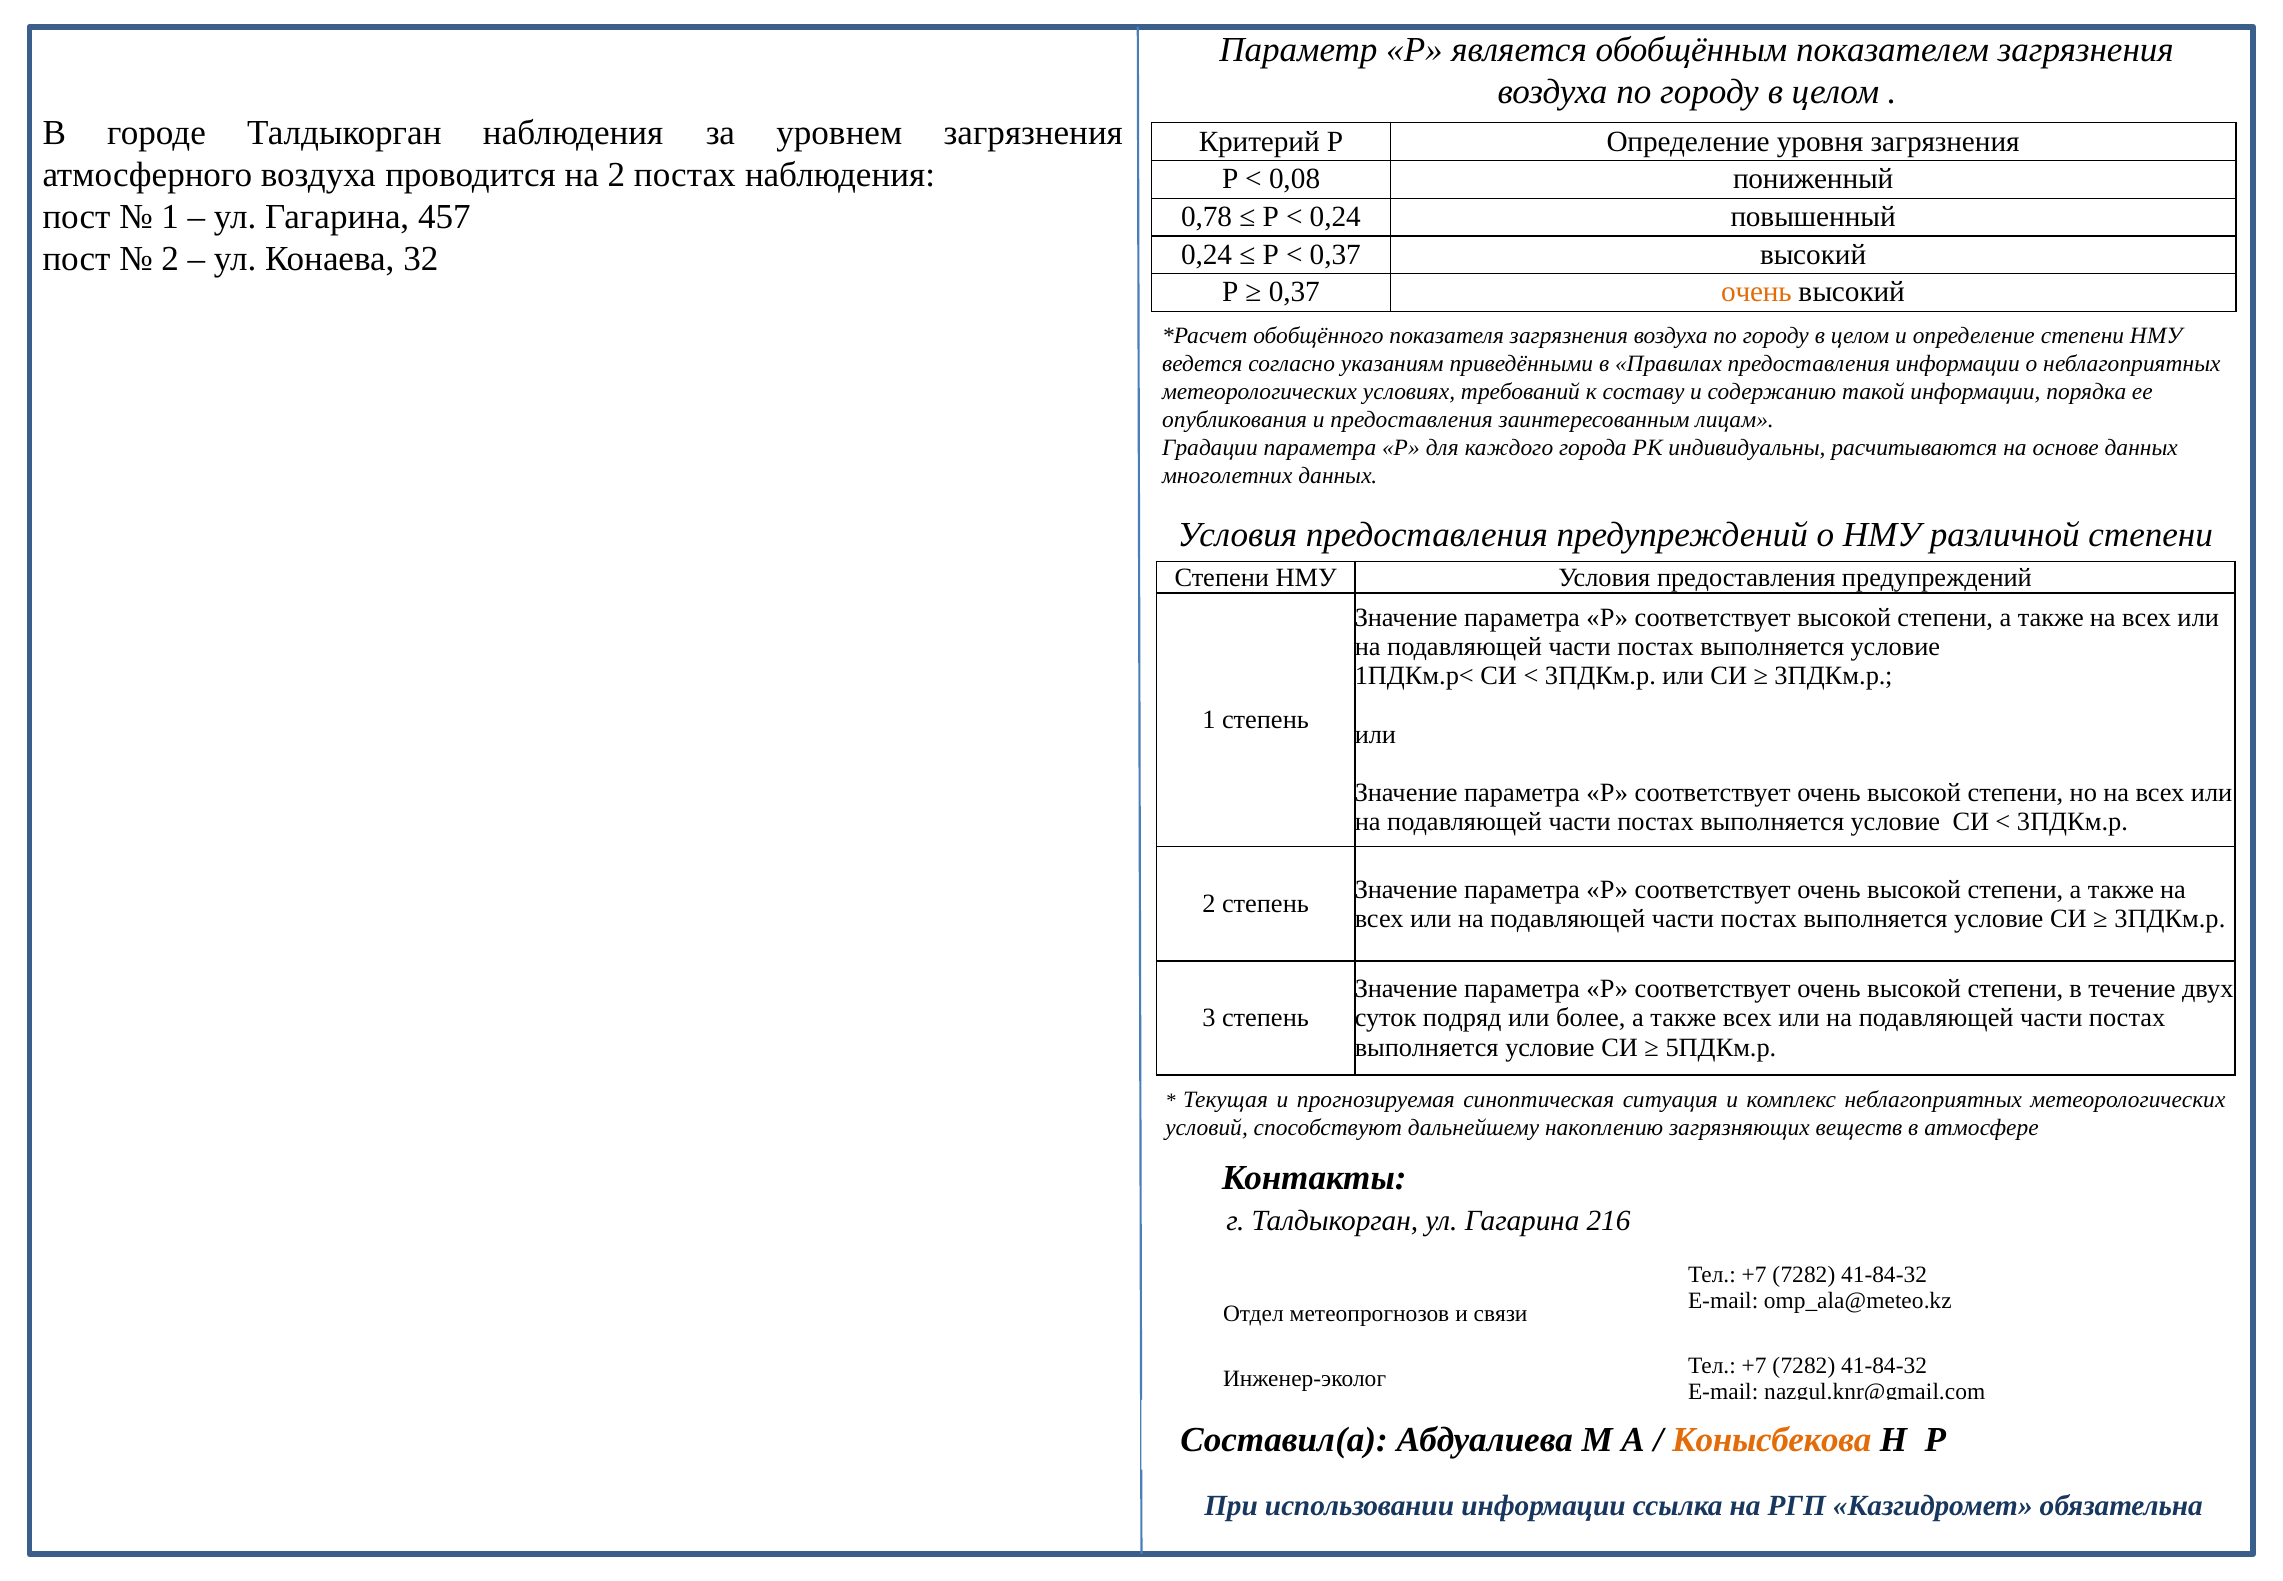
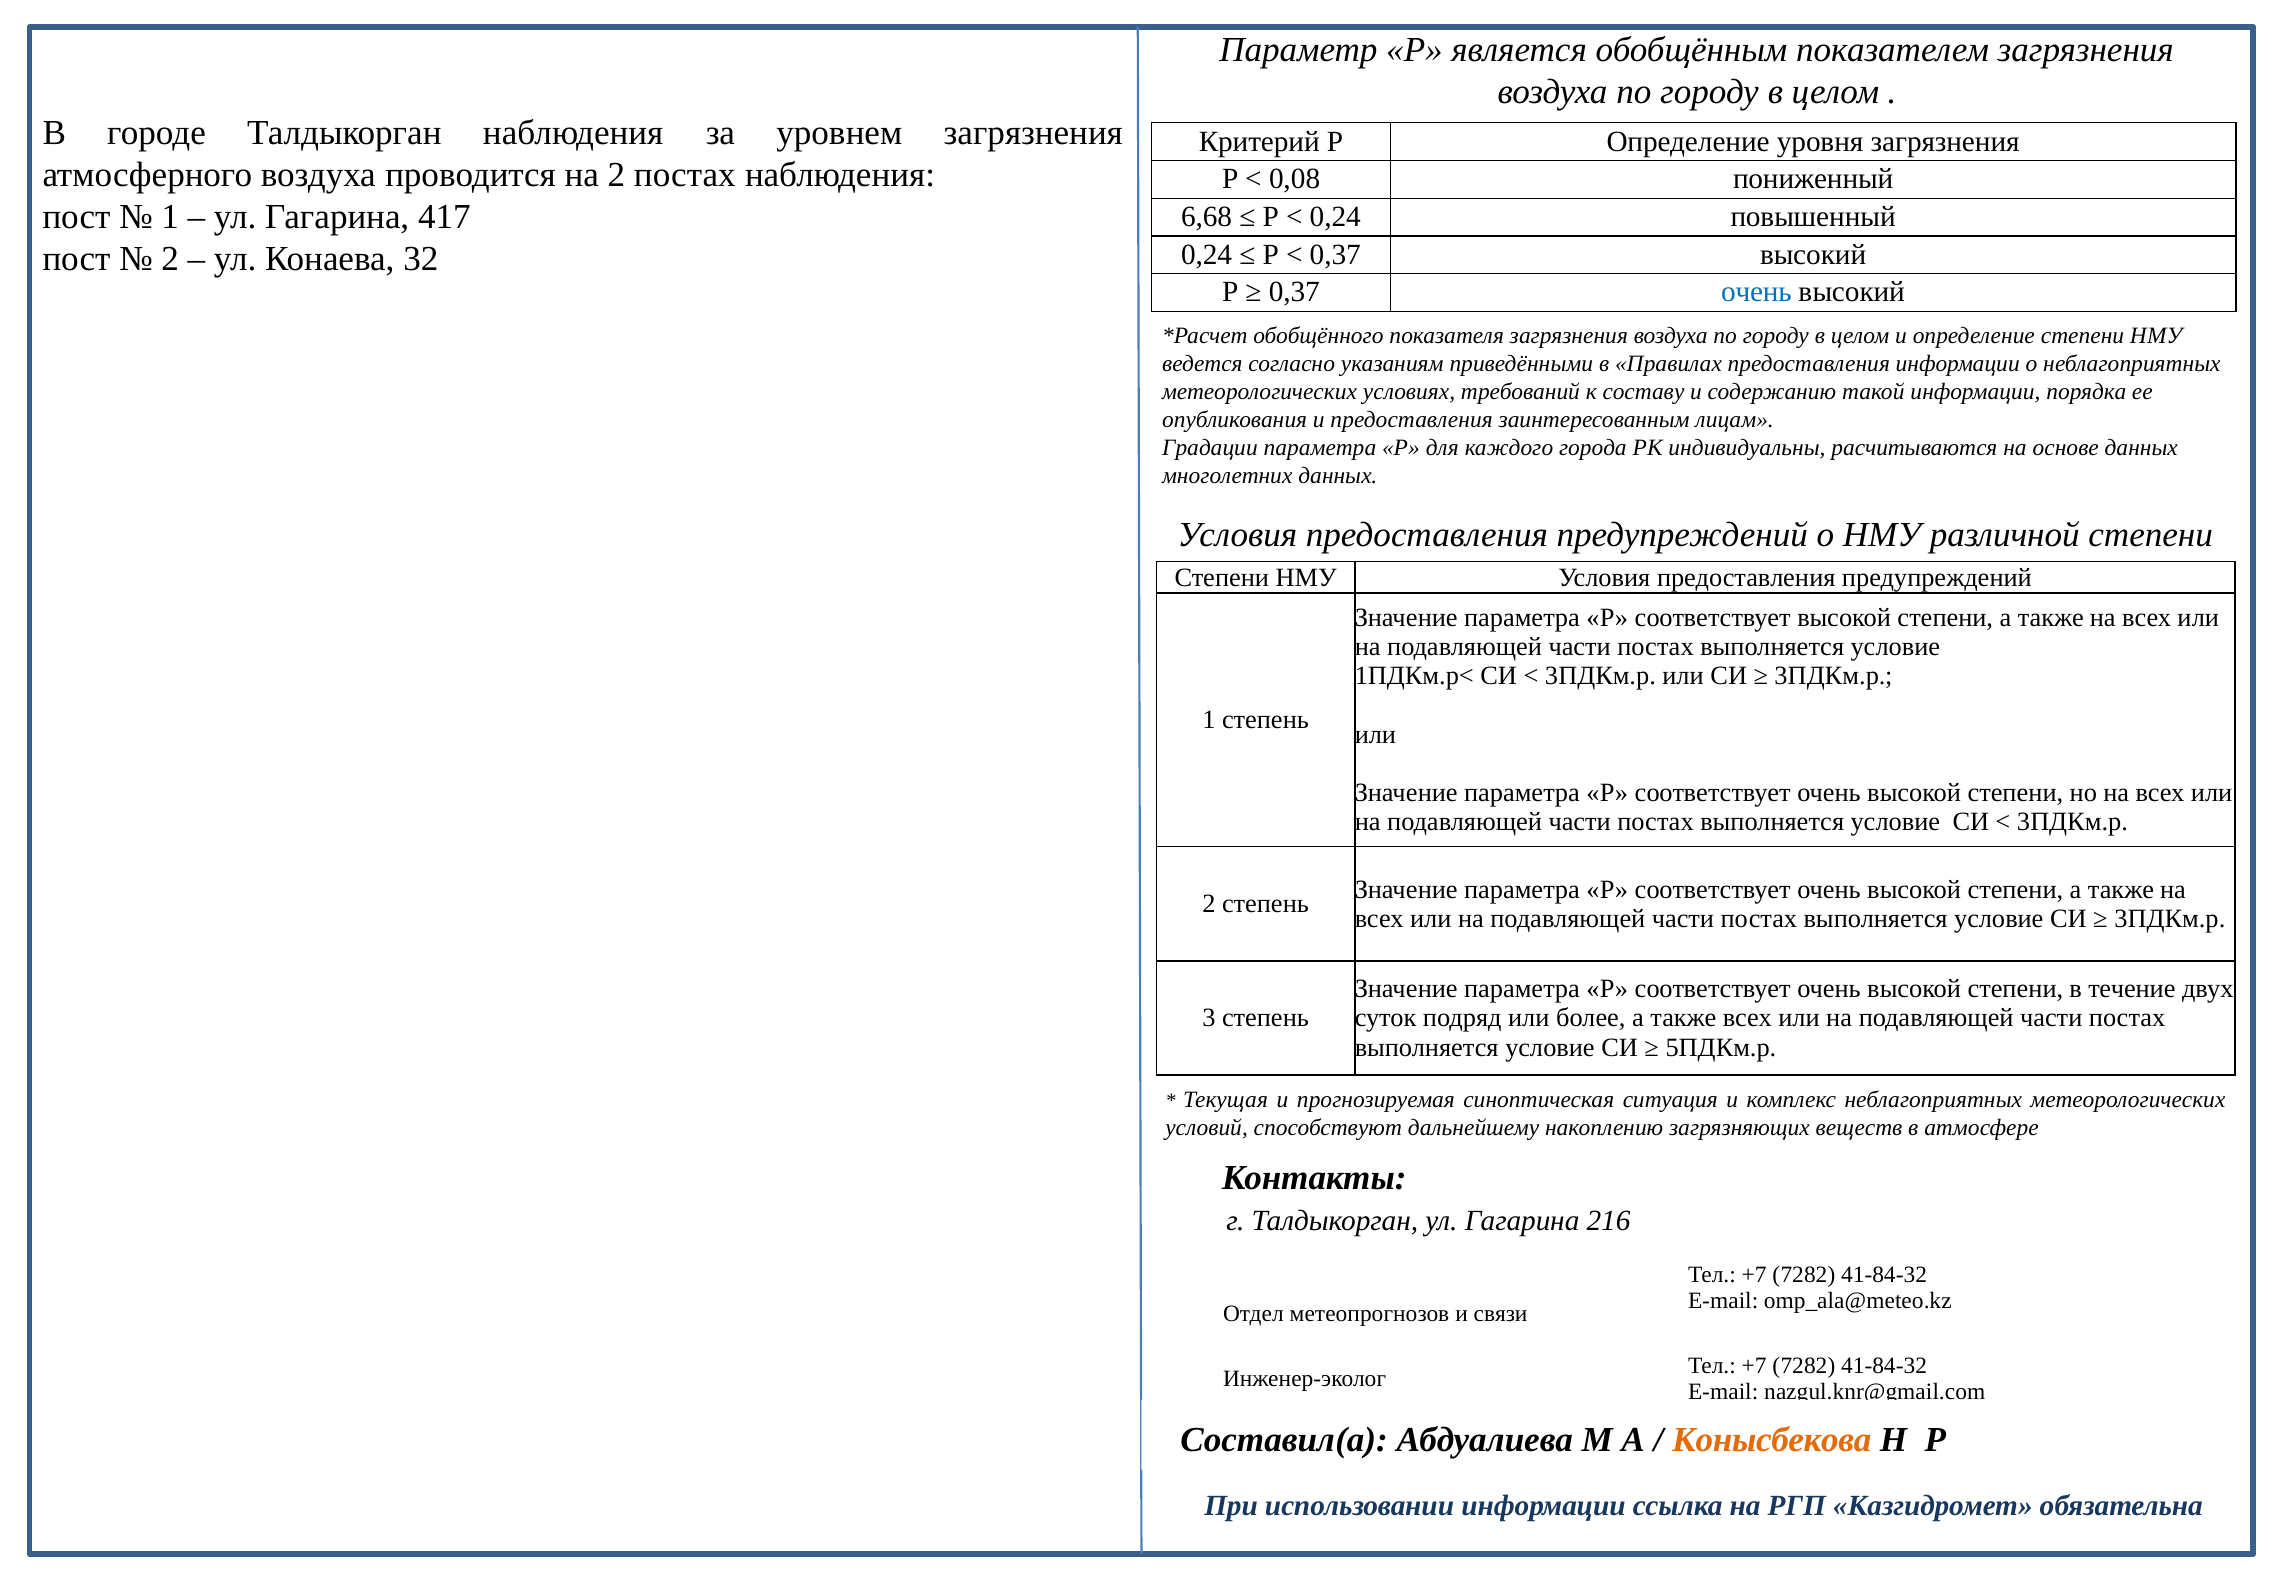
457: 457 -> 417 (444, 217)
0,78: 0,78 -> 6,68 (1207, 217)
очень colour: orange -> blue (1756, 292)
